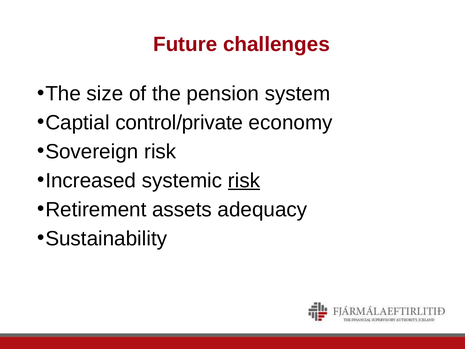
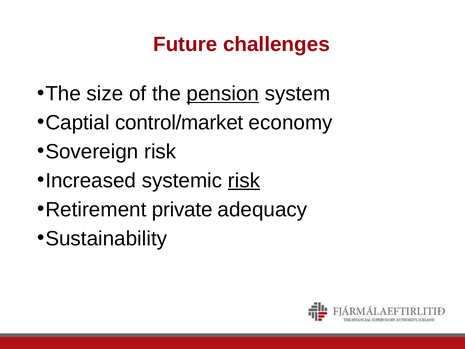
pension underline: none -> present (223, 94)
control/private: control/private -> control/market (179, 123)
assets: assets -> private (182, 209)
